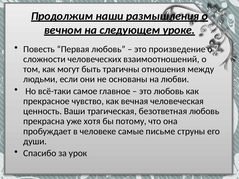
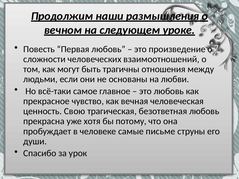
Ваши: Ваши -> Свою (75, 111)
